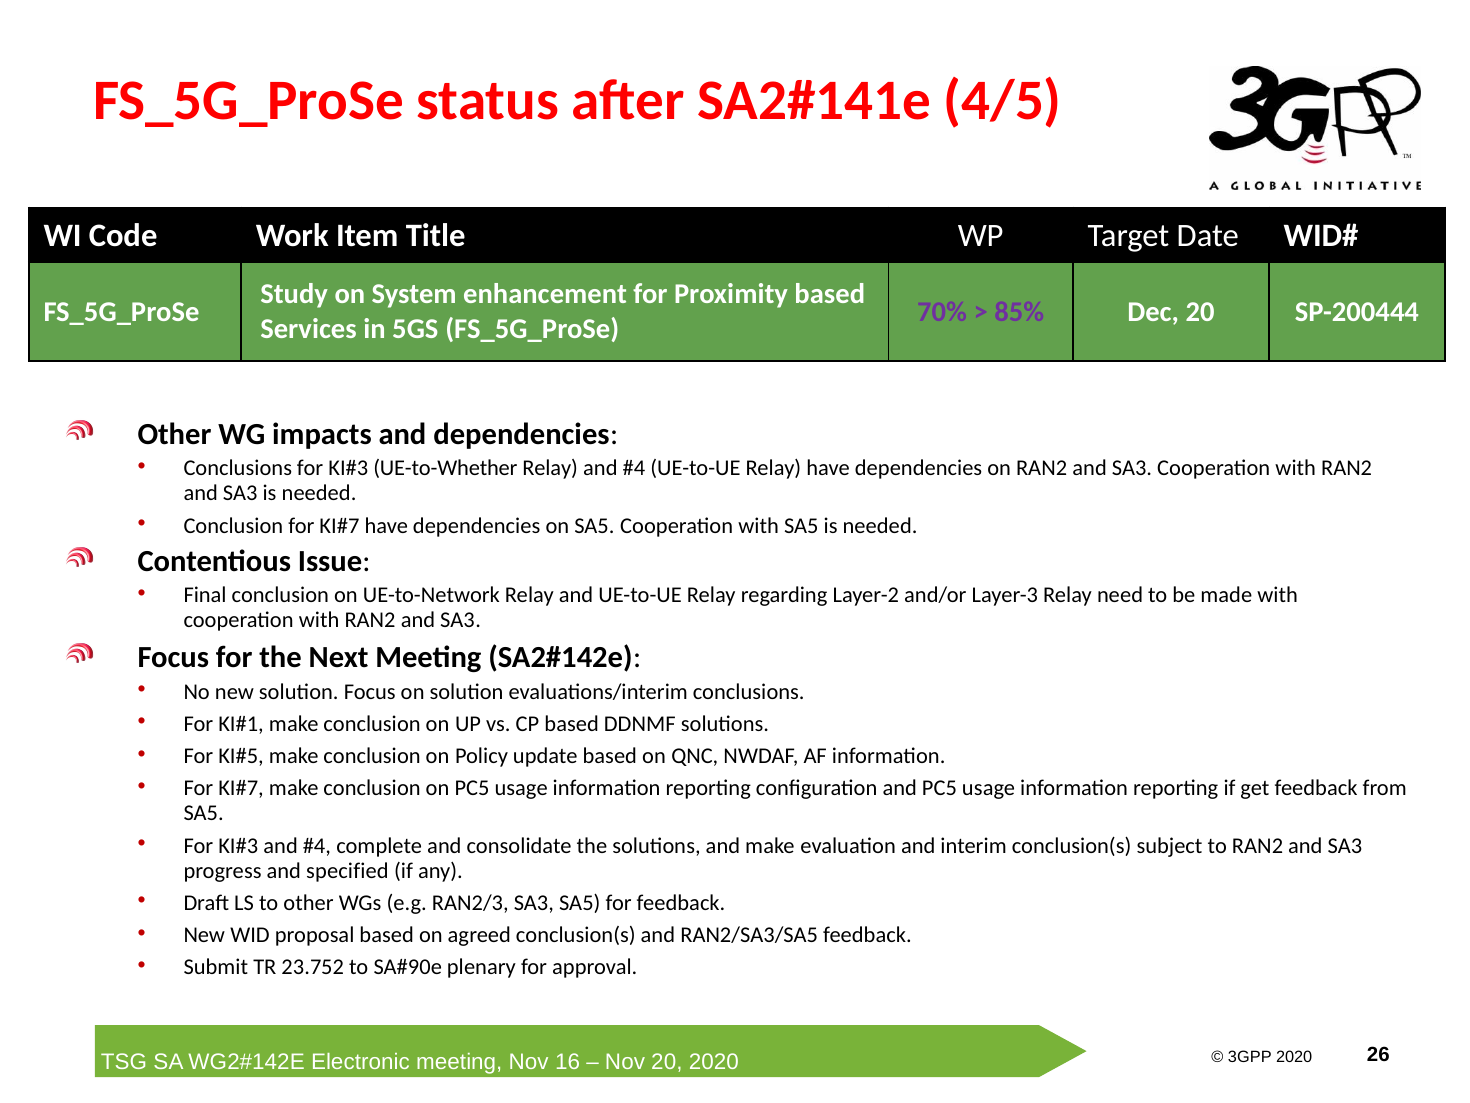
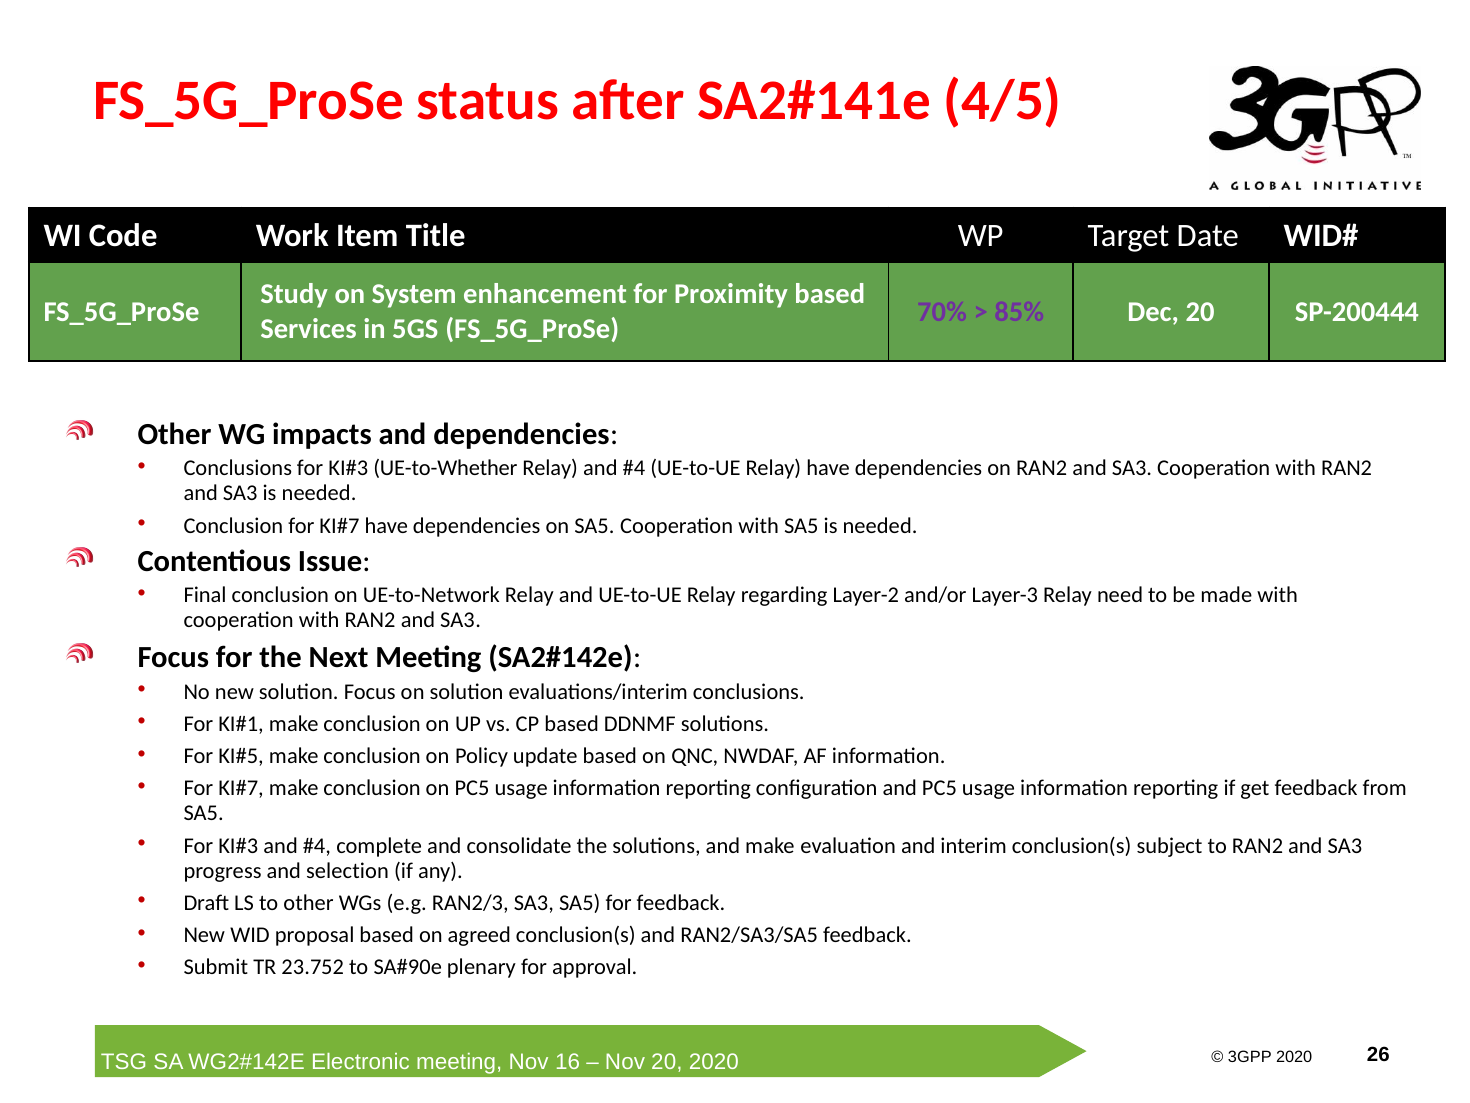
specified: specified -> selection (347, 870)
